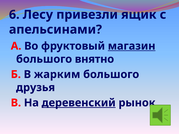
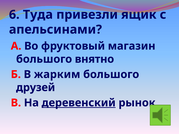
Лесу: Лесу -> Туда (38, 15)
магазин underline: present -> none (132, 46)
друзья: друзья -> друзей (36, 88)
